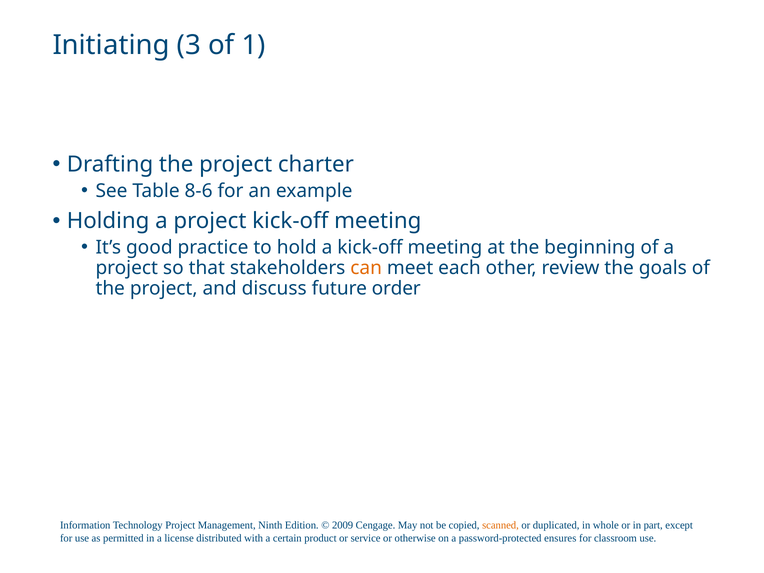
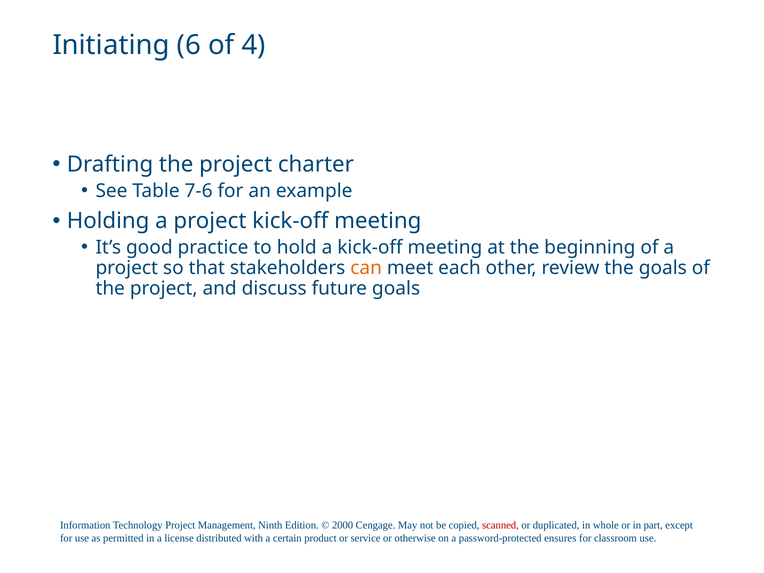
3: 3 -> 6 (189, 45)
1: 1 -> 4 (254, 45)
8-6: 8-6 -> 7-6 (199, 191)
future order: order -> goals (396, 289)
2009: 2009 -> 2000 (343, 525)
scanned colour: orange -> red (500, 525)
